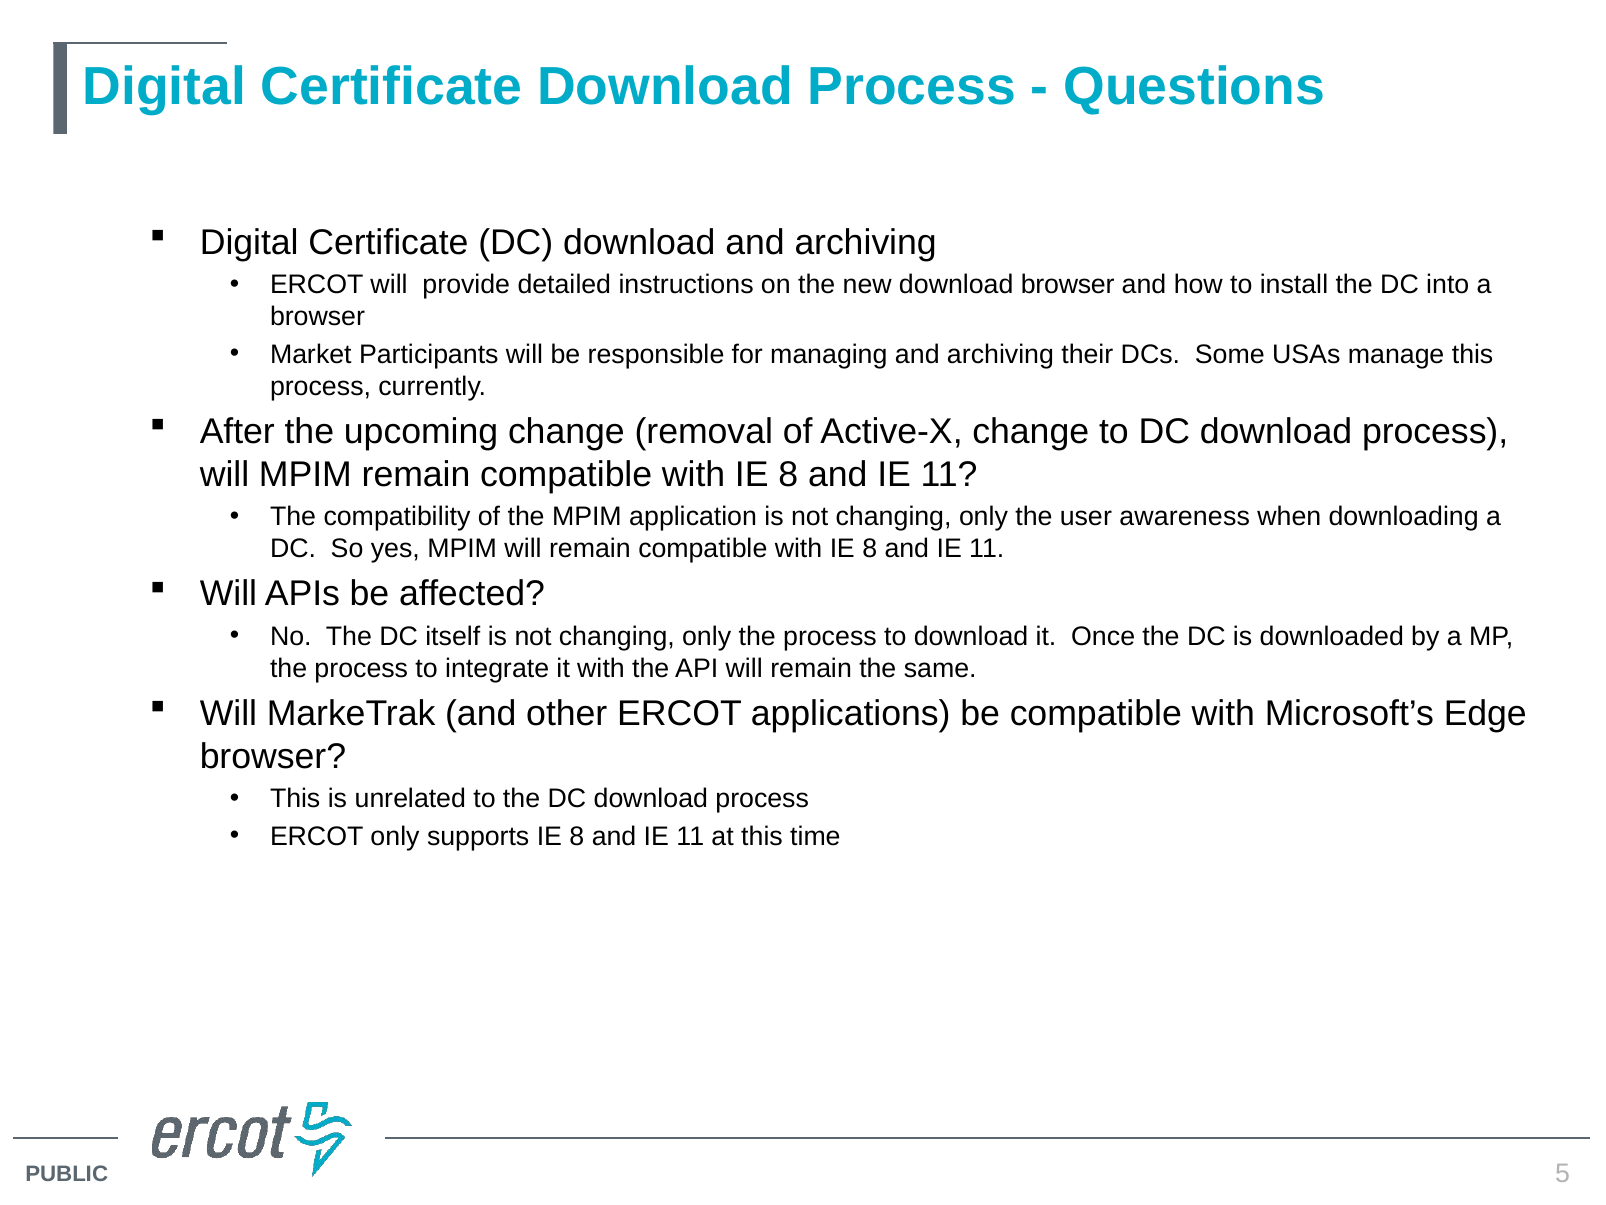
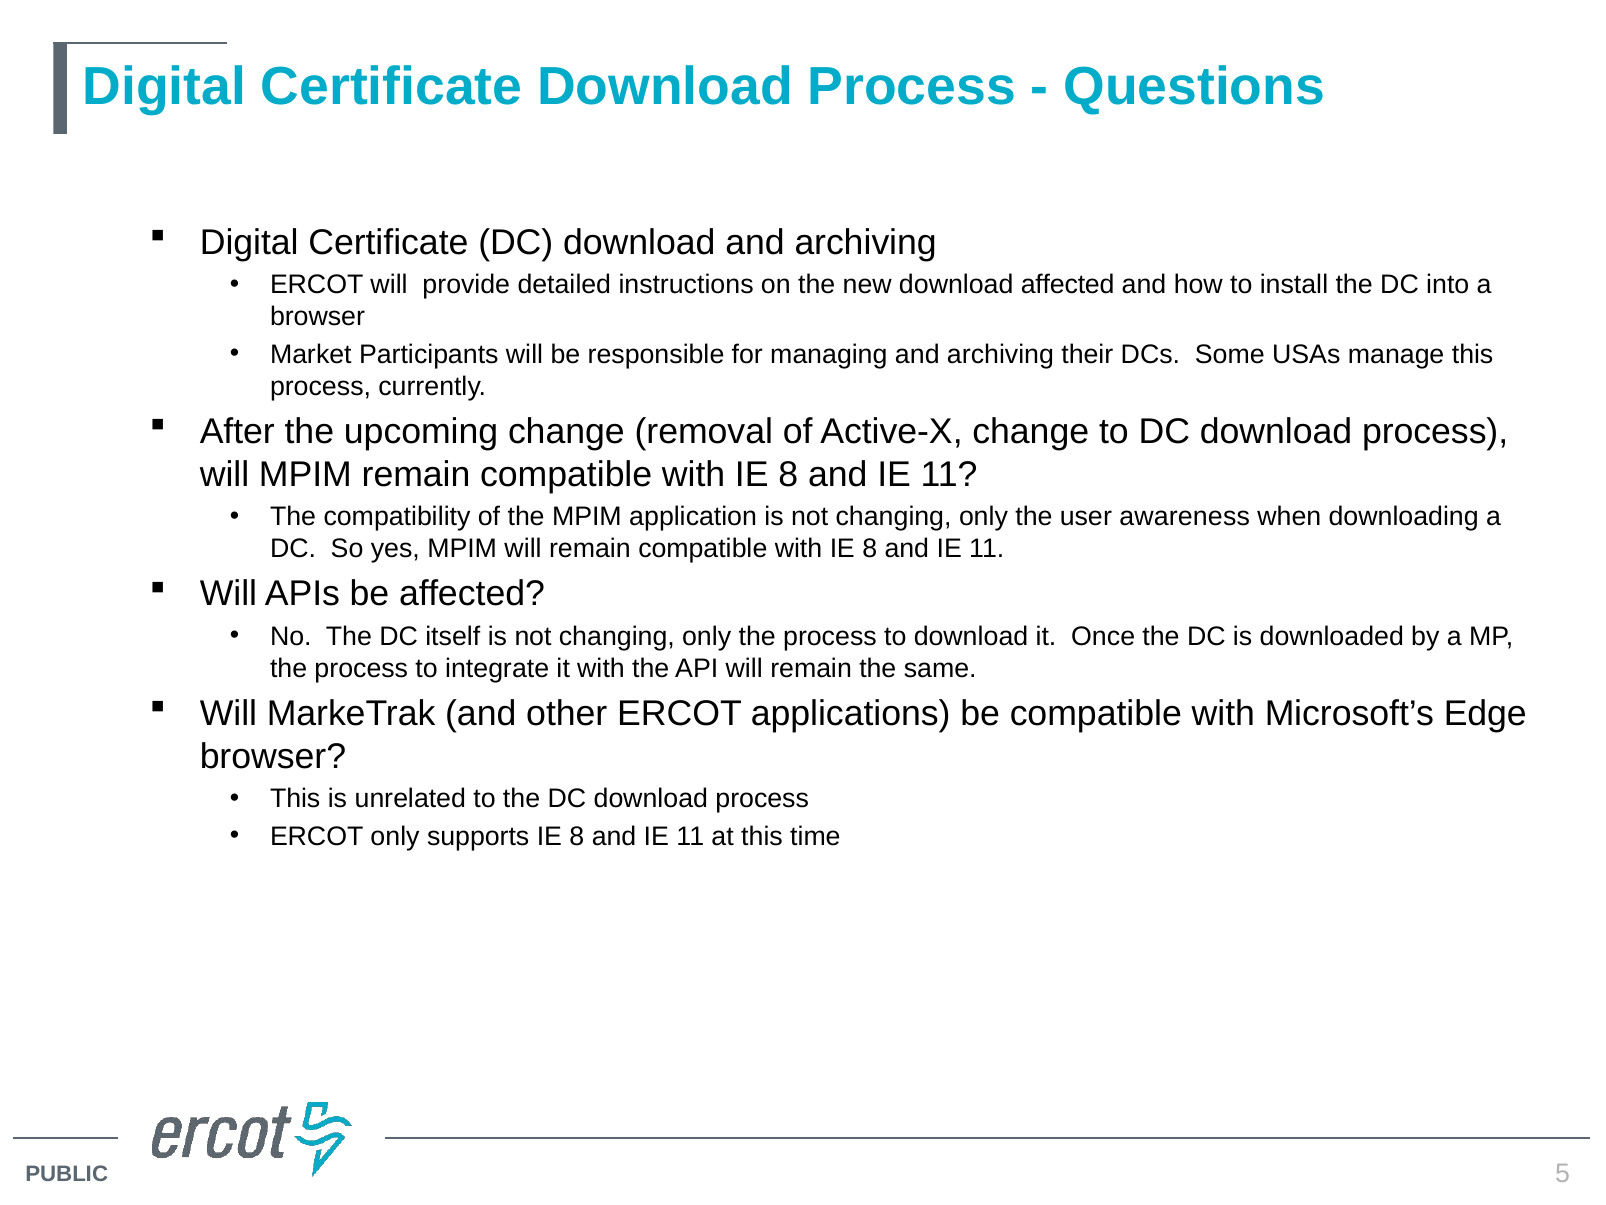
download browser: browser -> affected (1068, 285)
